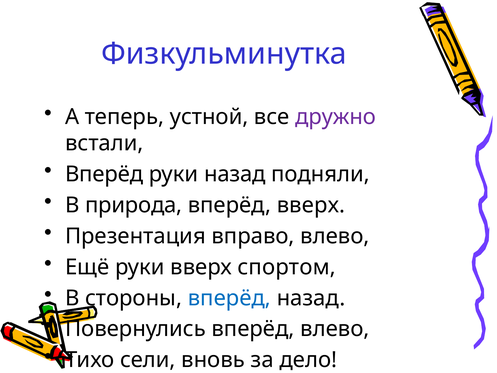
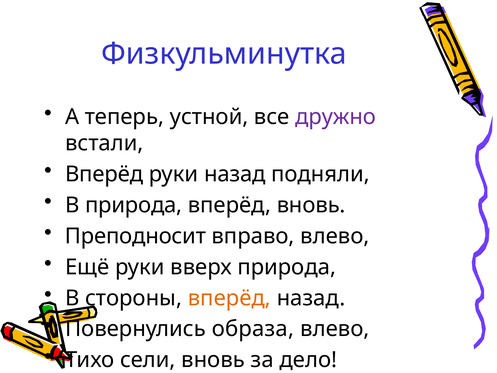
вперёд вверх: вверх -> вновь (311, 205)
Презентация: Презентация -> Преподносит (136, 236)
вверх спортом: спортом -> природа (287, 267)
вперёд colour: blue -> orange (229, 298)
Повернулись вперёд: вперёд -> образа (253, 329)
